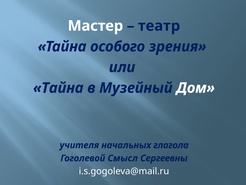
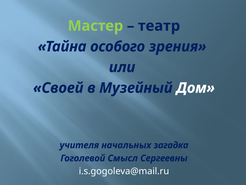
Мастер colour: white -> light green (95, 26)
Тайна: Тайна -> Своей (58, 88)
глагола: глагола -> загадка (171, 145)
